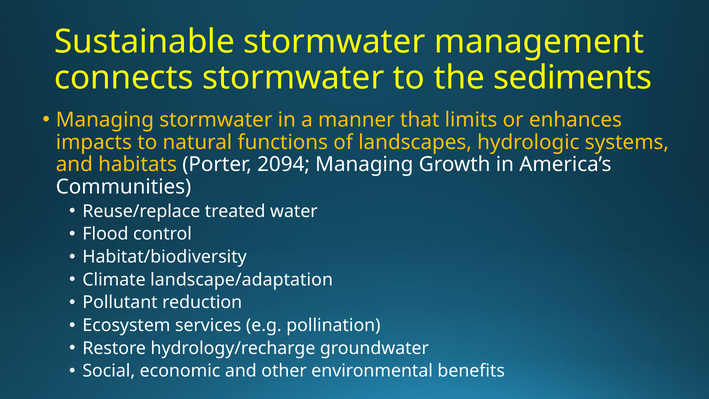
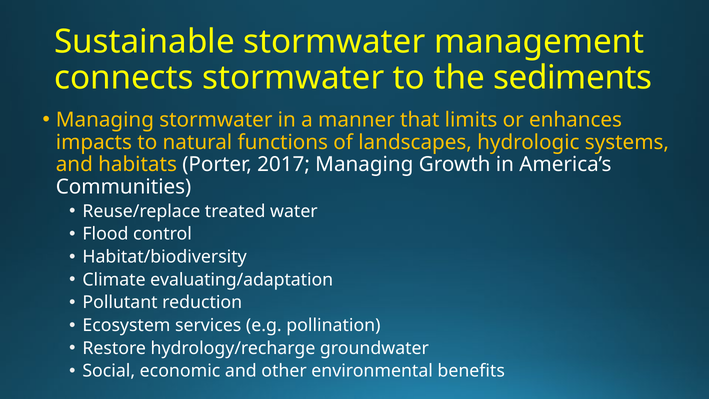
2094: 2094 -> 2017 (284, 164)
landscape/adaptation: landscape/adaptation -> evaluating/adaptation (242, 280)
